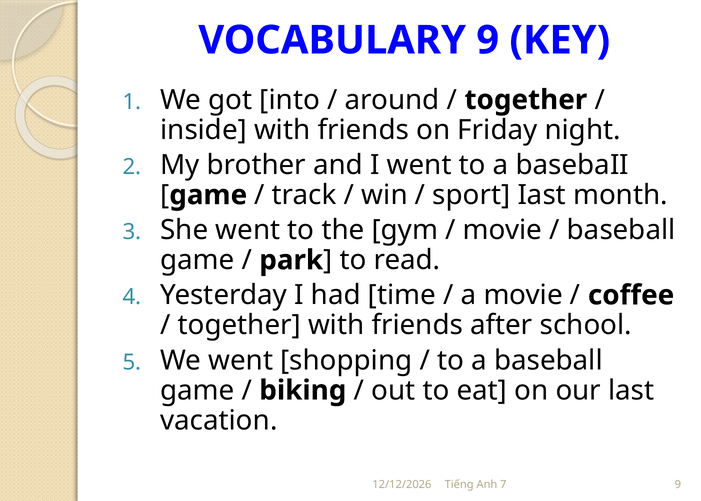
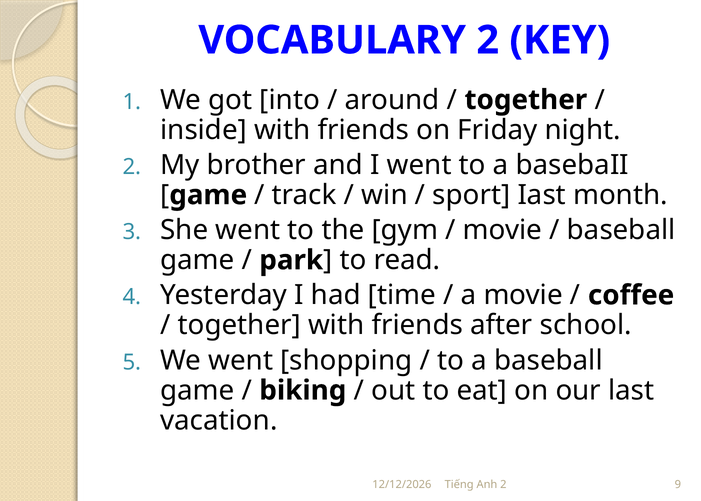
VOCABULARY 9: 9 -> 2 (488, 40)
Anh 7: 7 -> 2 (503, 484)
